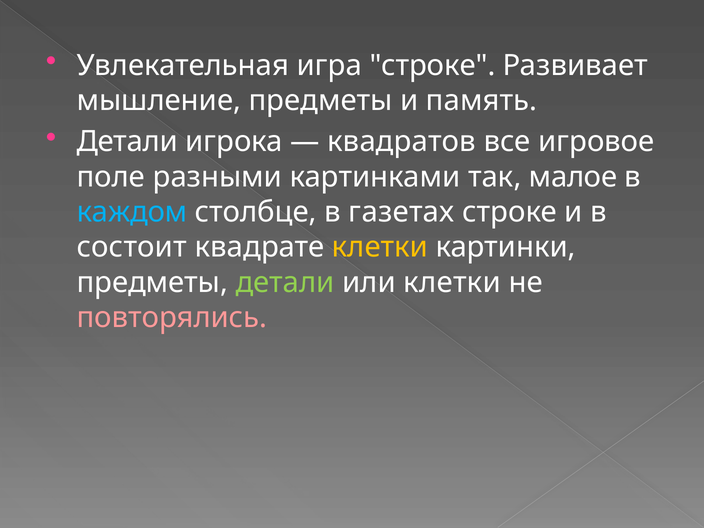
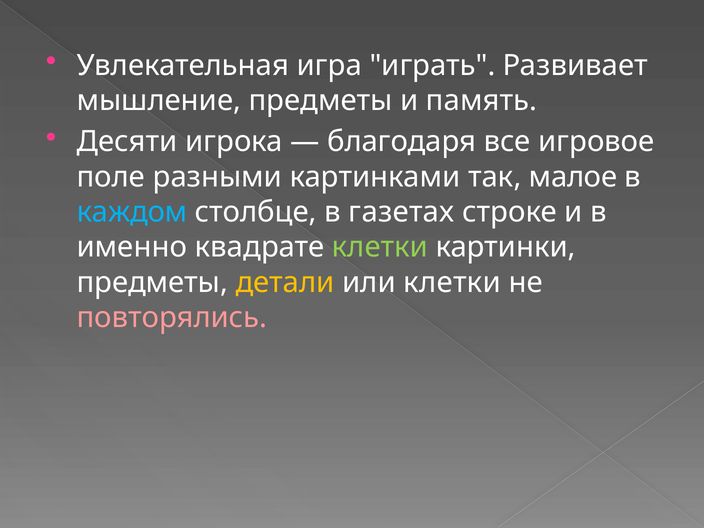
игра строке: строке -> играть (432, 65)
Детали: Детали -> Десяти (127, 142)
квадратов: квадратов -> благодаря (402, 142)
состоит: состоит -> именно (132, 247)
клетки colour: yellow -> light green (380, 247)
детали colour: light green -> yellow (285, 282)
